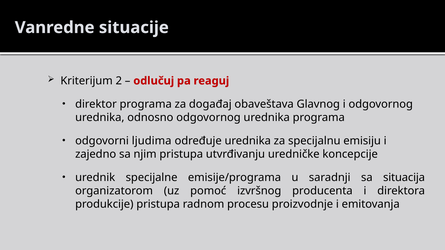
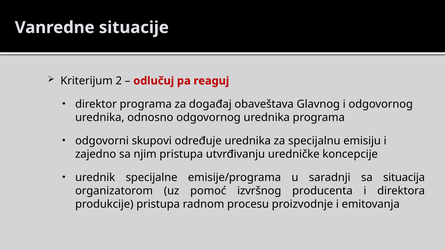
ljudima: ljudima -> skupovi (152, 141)
